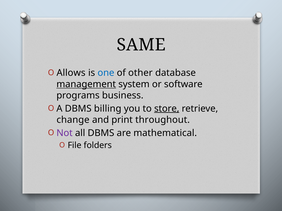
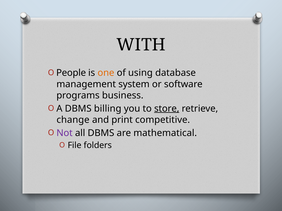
SAME: SAME -> WITH (141, 45)
Allows: Allows -> People (71, 73)
one colour: blue -> orange (106, 73)
other: other -> using (140, 73)
management underline: present -> none (86, 84)
throughout: throughout -> competitive (163, 120)
